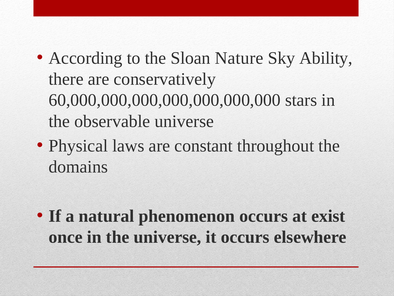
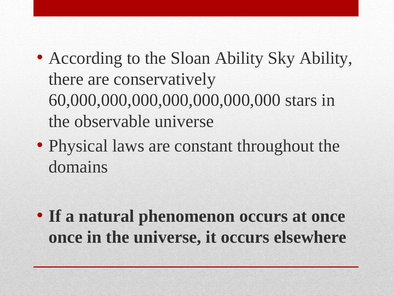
Sloan Nature: Nature -> Ability (239, 58)
at exist: exist -> once (328, 216)
